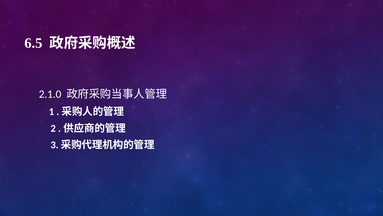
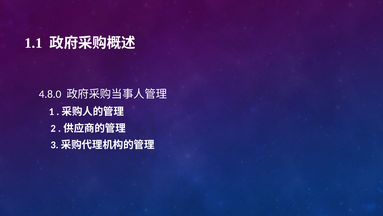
6.5: 6.5 -> 1.1 (33, 43)
2.1.0: 2.1.0 -> 4.8.0 (50, 94)
